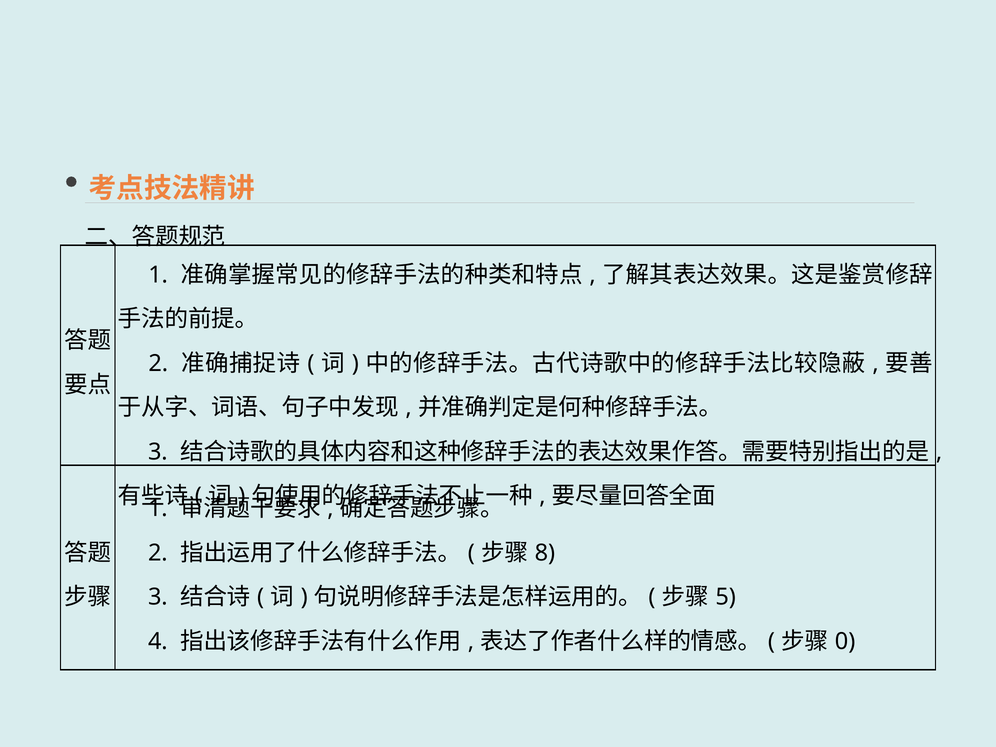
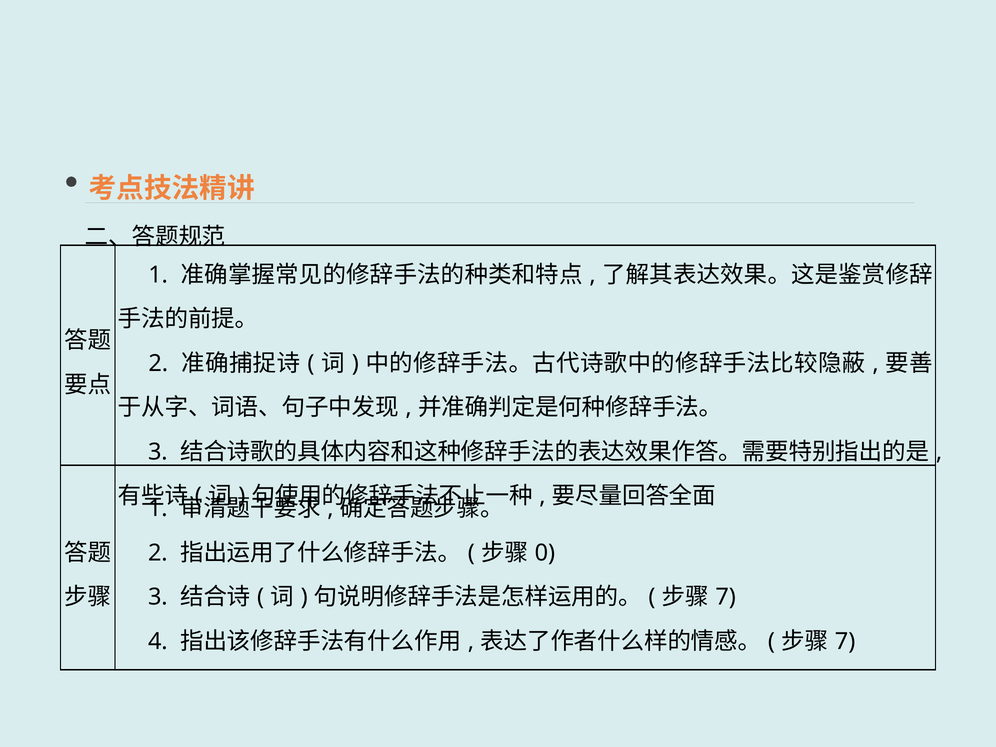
8: 8 -> 0 (545, 553)
5: 5 -> 7 (726, 597)
0: 0 -> 7 (845, 641)
